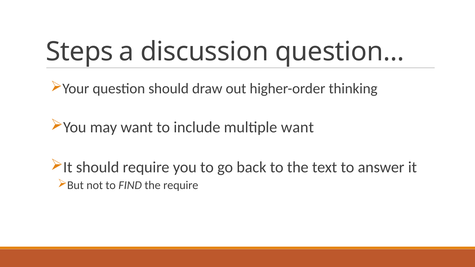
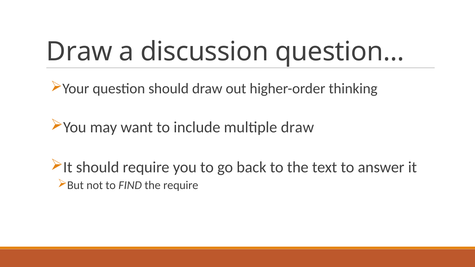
Steps: Steps -> Draw (79, 52)
multiple want: want -> draw (297, 127)
